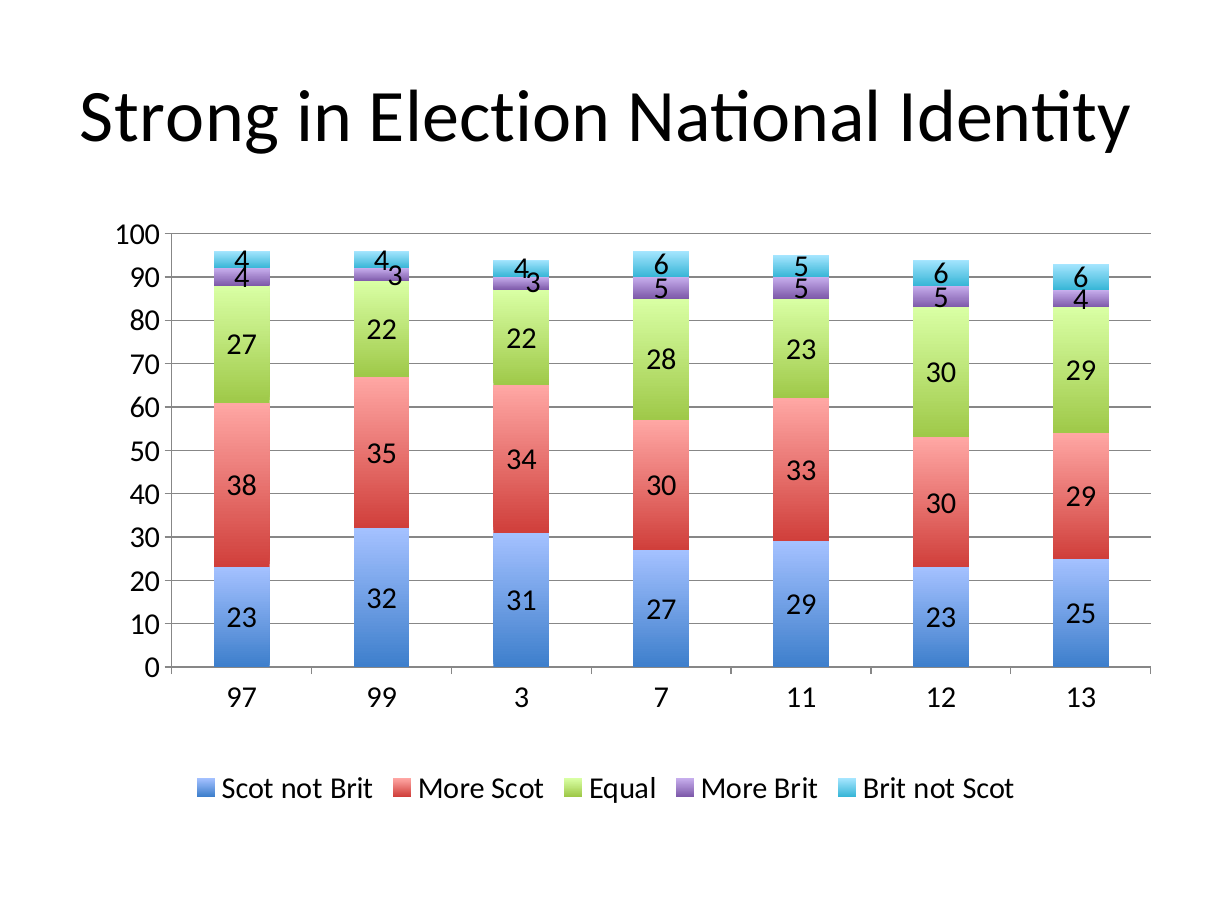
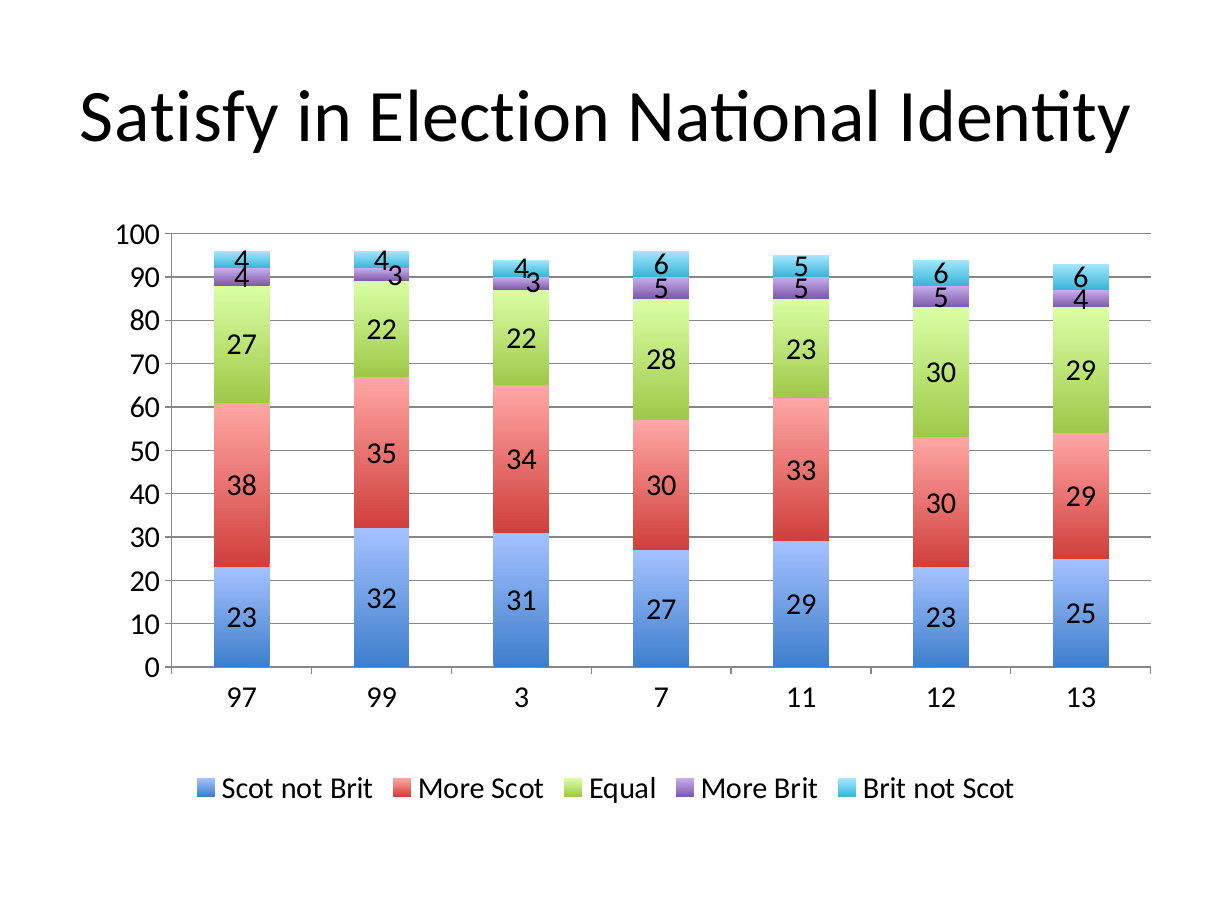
Strong: Strong -> Satisfy (179, 117)
